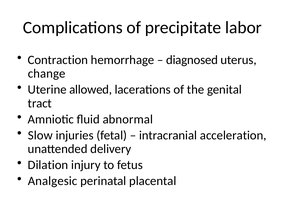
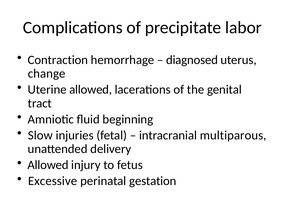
abnormal: abnormal -> beginning (128, 119)
acceleration: acceleration -> multiparous (233, 135)
Dilation: Dilation -> Allowed (48, 165)
Analgesic: Analgesic -> Excessive (53, 181)
placental: placental -> gestation (153, 181)
